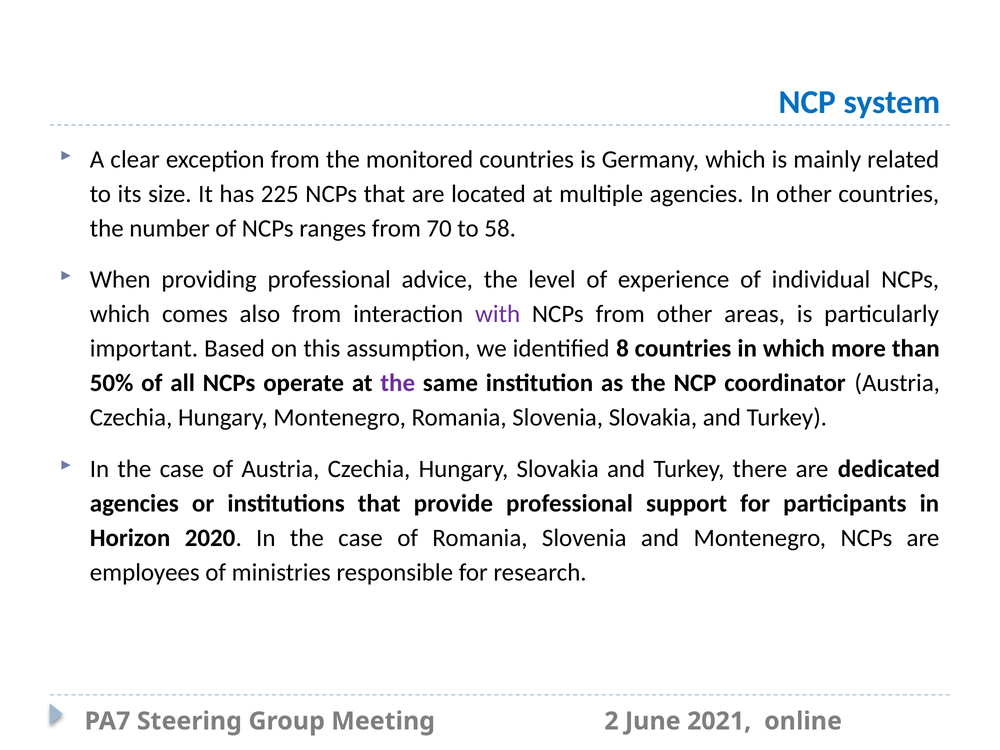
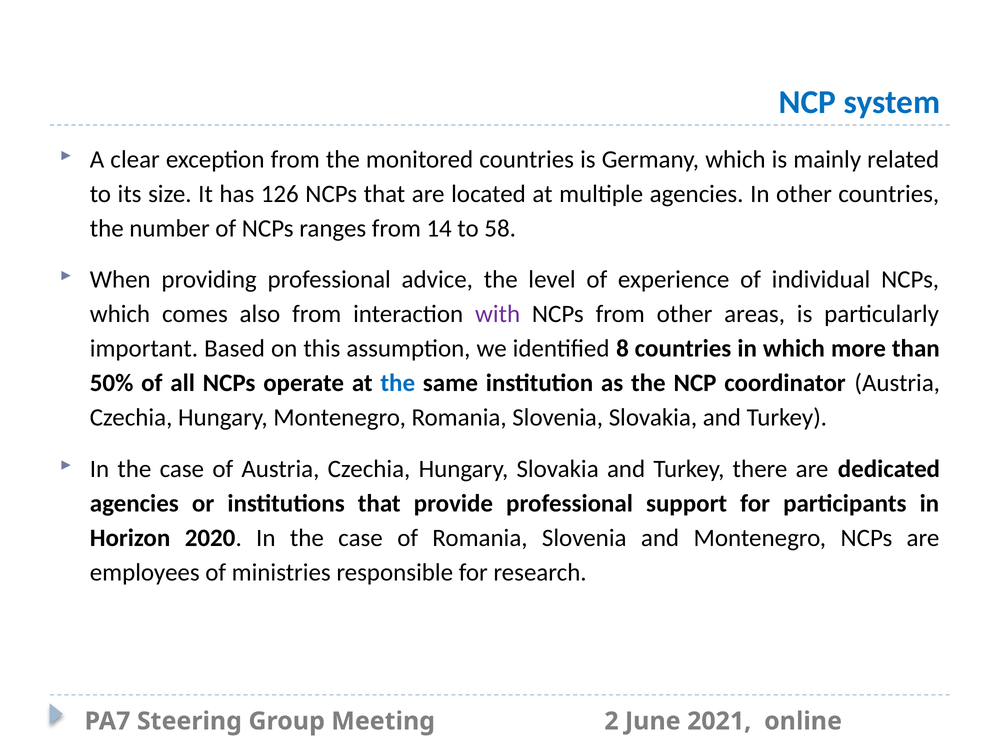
225: 225 -> 126 (280, 194)
70: 70 -> 14 (439, 228)
the colour: purple -> blue (398, 383)
